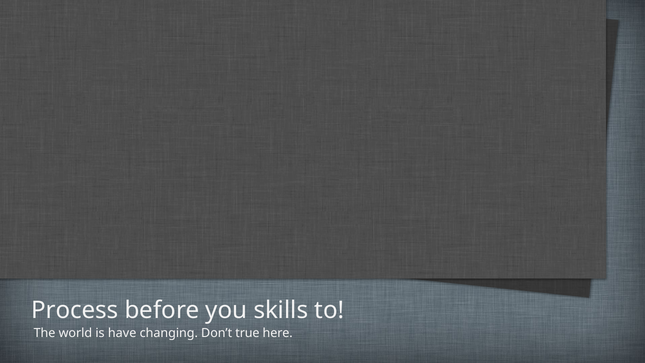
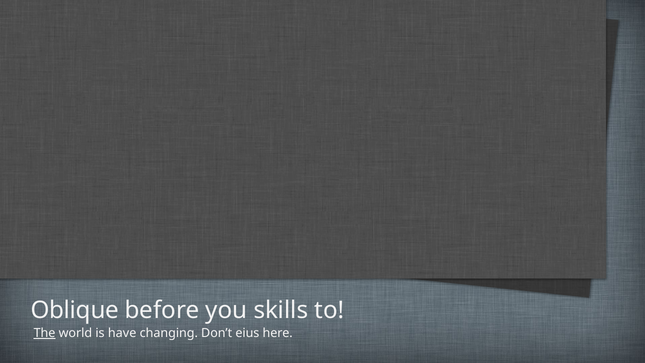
Process: Process -> Oblique (75, 310)
The underline: none -> present (45, 333)
true: true -> eius (247, 333)
